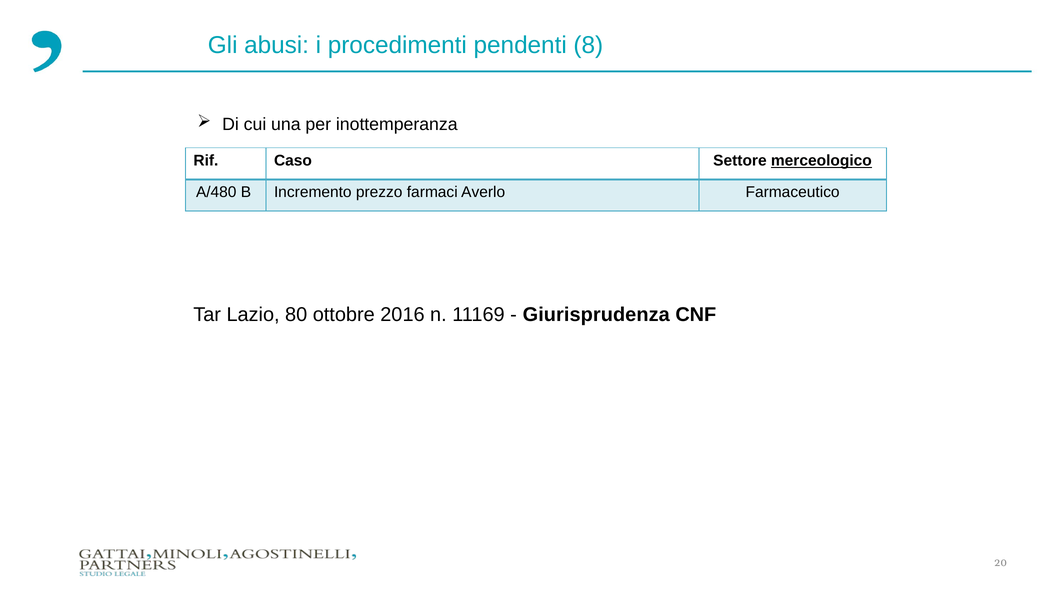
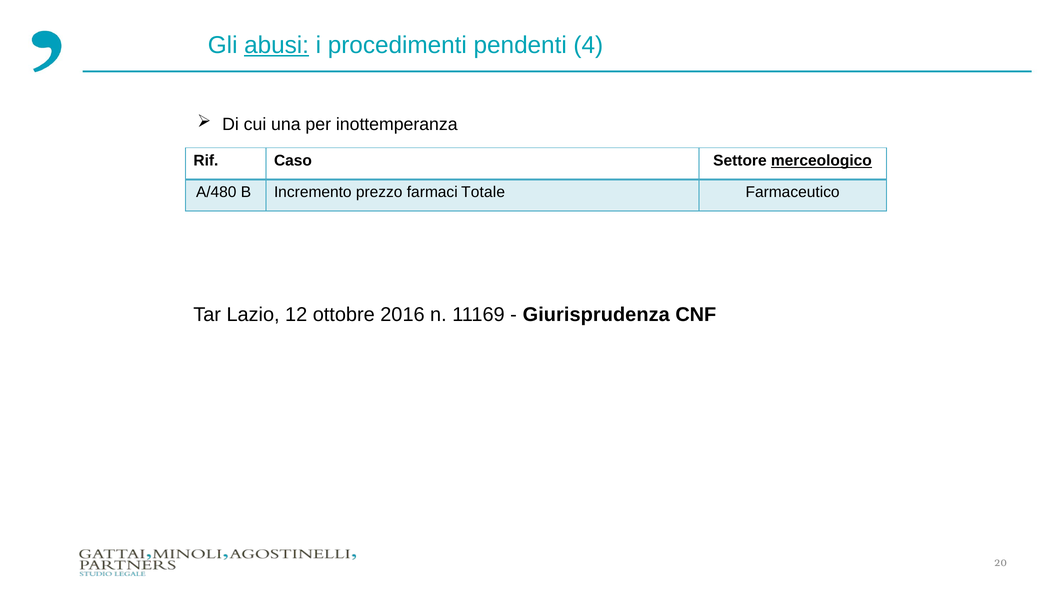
abusi underline: none -> present (277, 45)
8: 8 -> 4 (588, 45)
Averlo: Averlo -> Totale (483, 192)
80: 80 -> 12 (296, 315)
